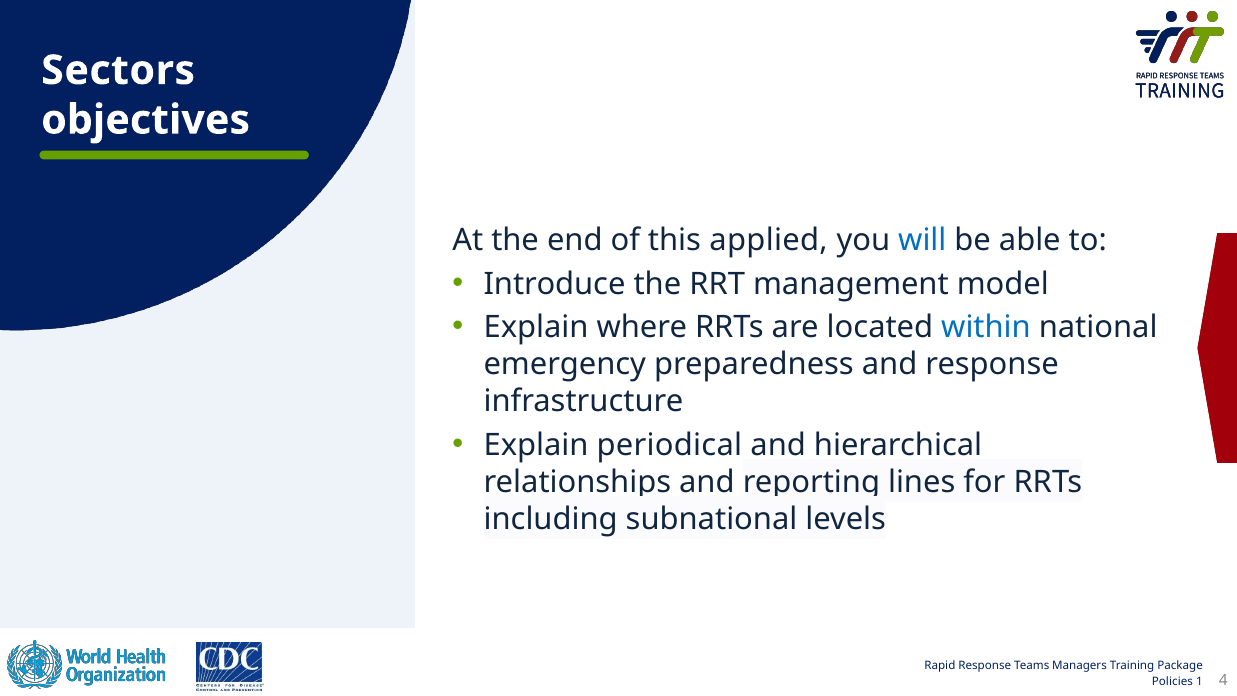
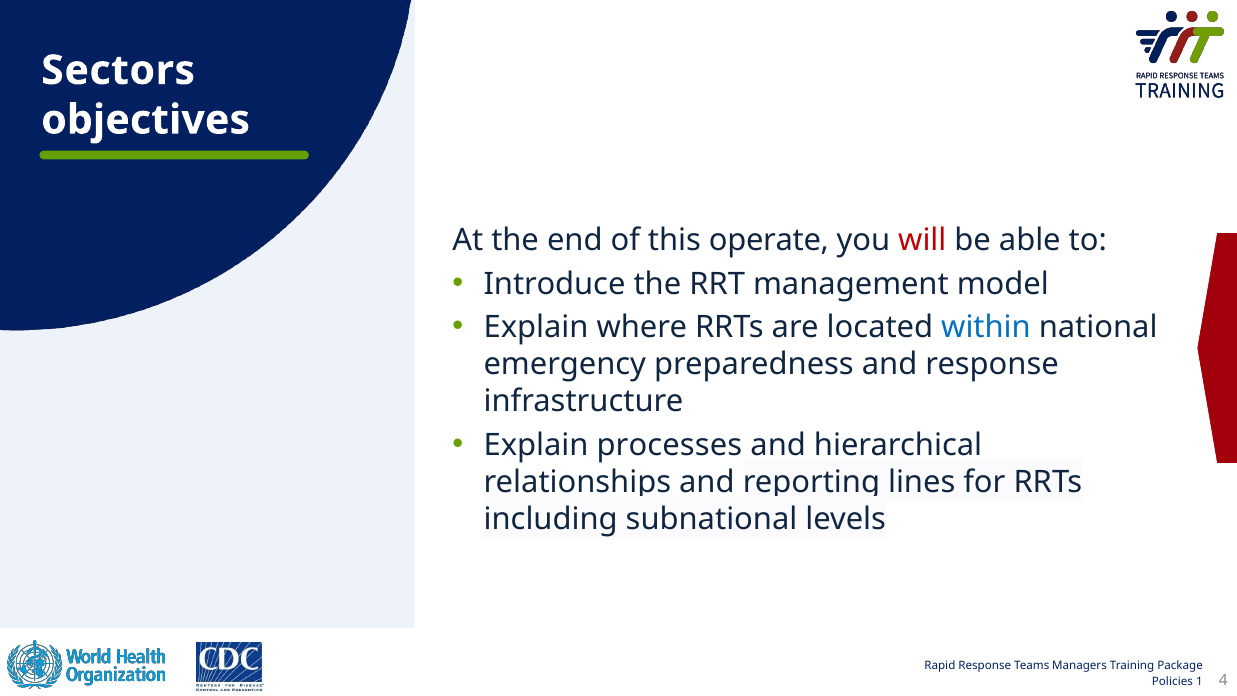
applied: applied -> operate (769, 240)
will colour: blue -> red (922, 240)
periodical: periodical -> processes (669, 445)
